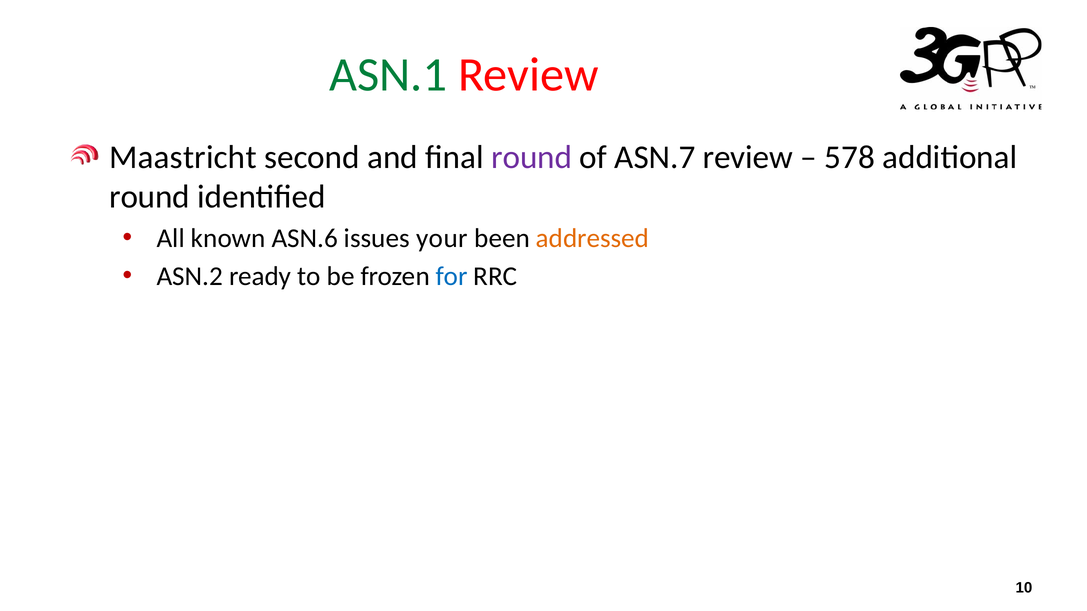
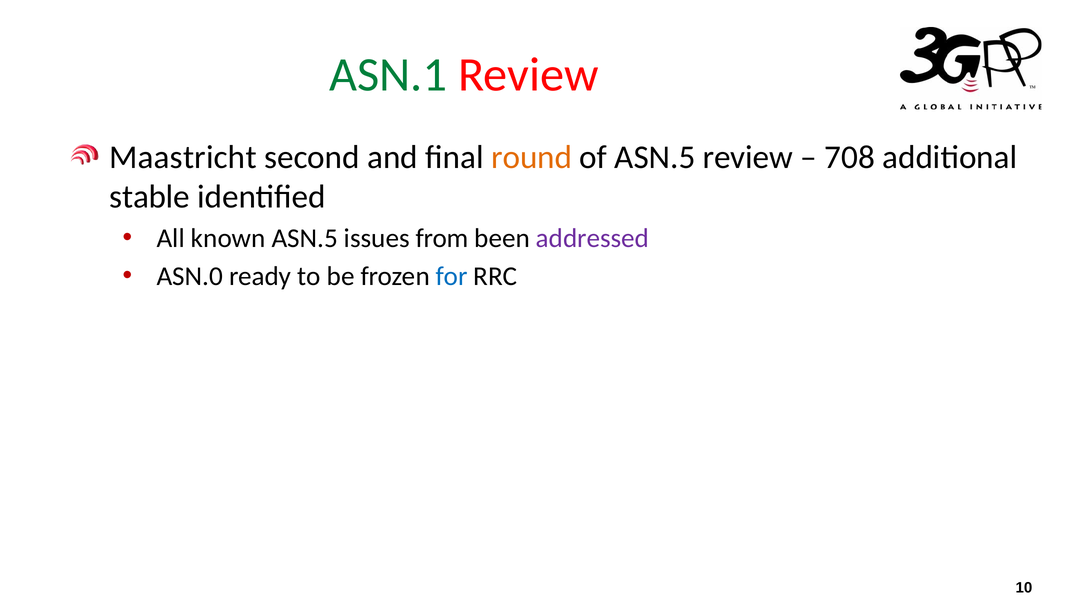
round colour: purple -> orange (532, 157)
of ASN.7: ASN.7 -> ASN.5 (655, 157)
578: 578 -> 708 (850, 157)
round: round -> stable (150, 197)
known ASN.6: ASN.6 -> ASN.5 (305, 238)
your: your -> from (442, 238)
addressed colour: orange -> purple (593, 238)
ASN.2: ASN.2 -> ASN.0 (190, 276)
